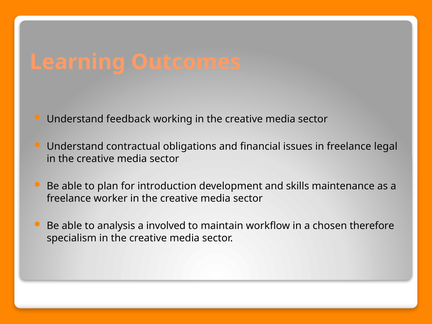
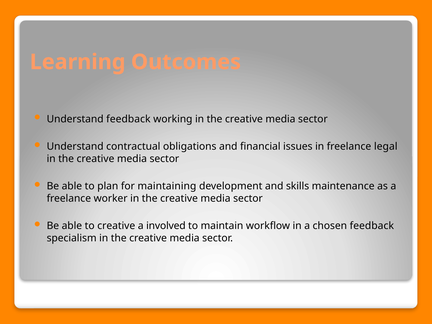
introduction: introduction -> maintaining (167, 186)
to analysis: analysis -> creative (116, 226)
chosen therefore: therefore -> feedback (372, 226)
